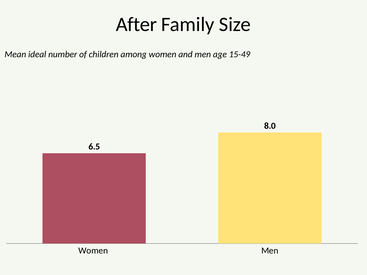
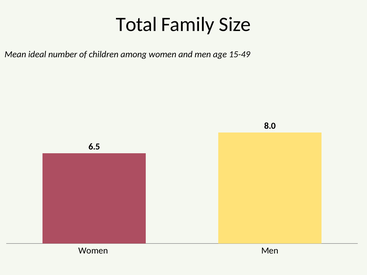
After: After -> Total (136, 24)
